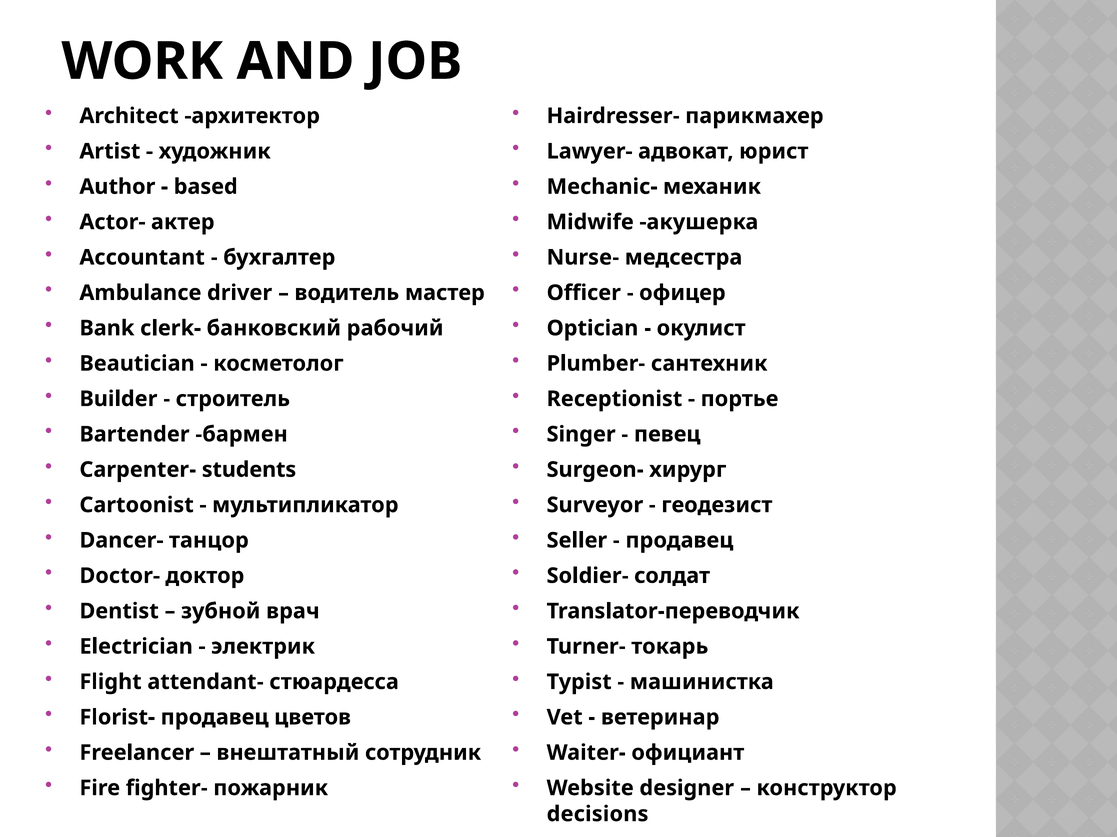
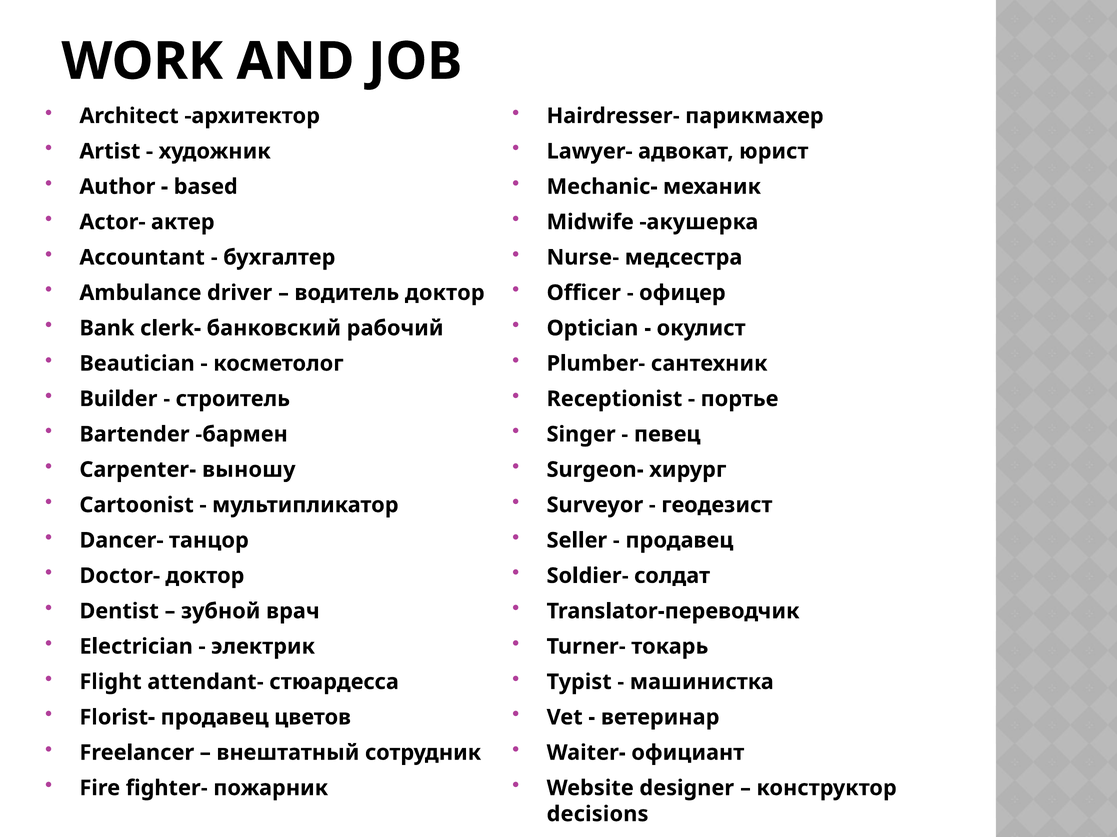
водитель мастер: мастер -> доктор (445, 293)
students: students -> выношу (249, 470)
